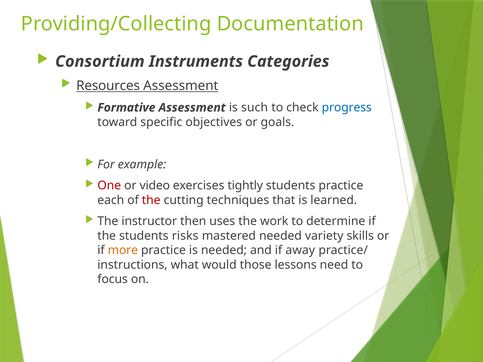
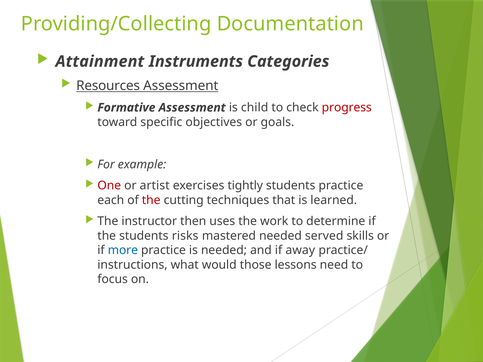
Consortium: Consortium -> Attainment (100, 62)
such: such -> child (255, 108)
progress colour: blue -> red (347, 108)
video: video -> artist (155, 186)
variety: variety -> served (324, 236)
more colour: orange -> blue (123, 250)
